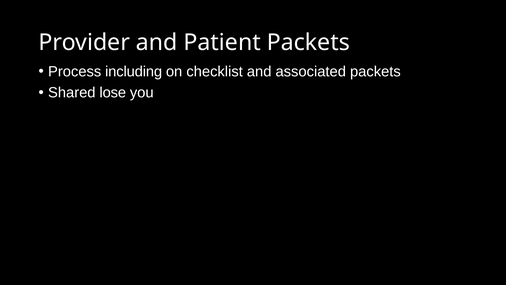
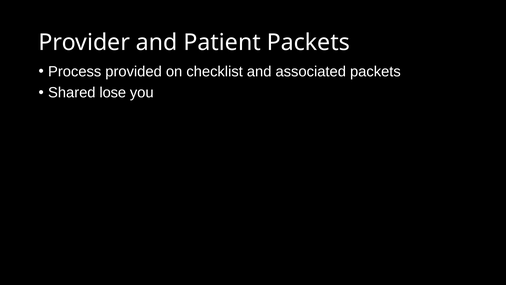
including: including -> provided (134, 71)
